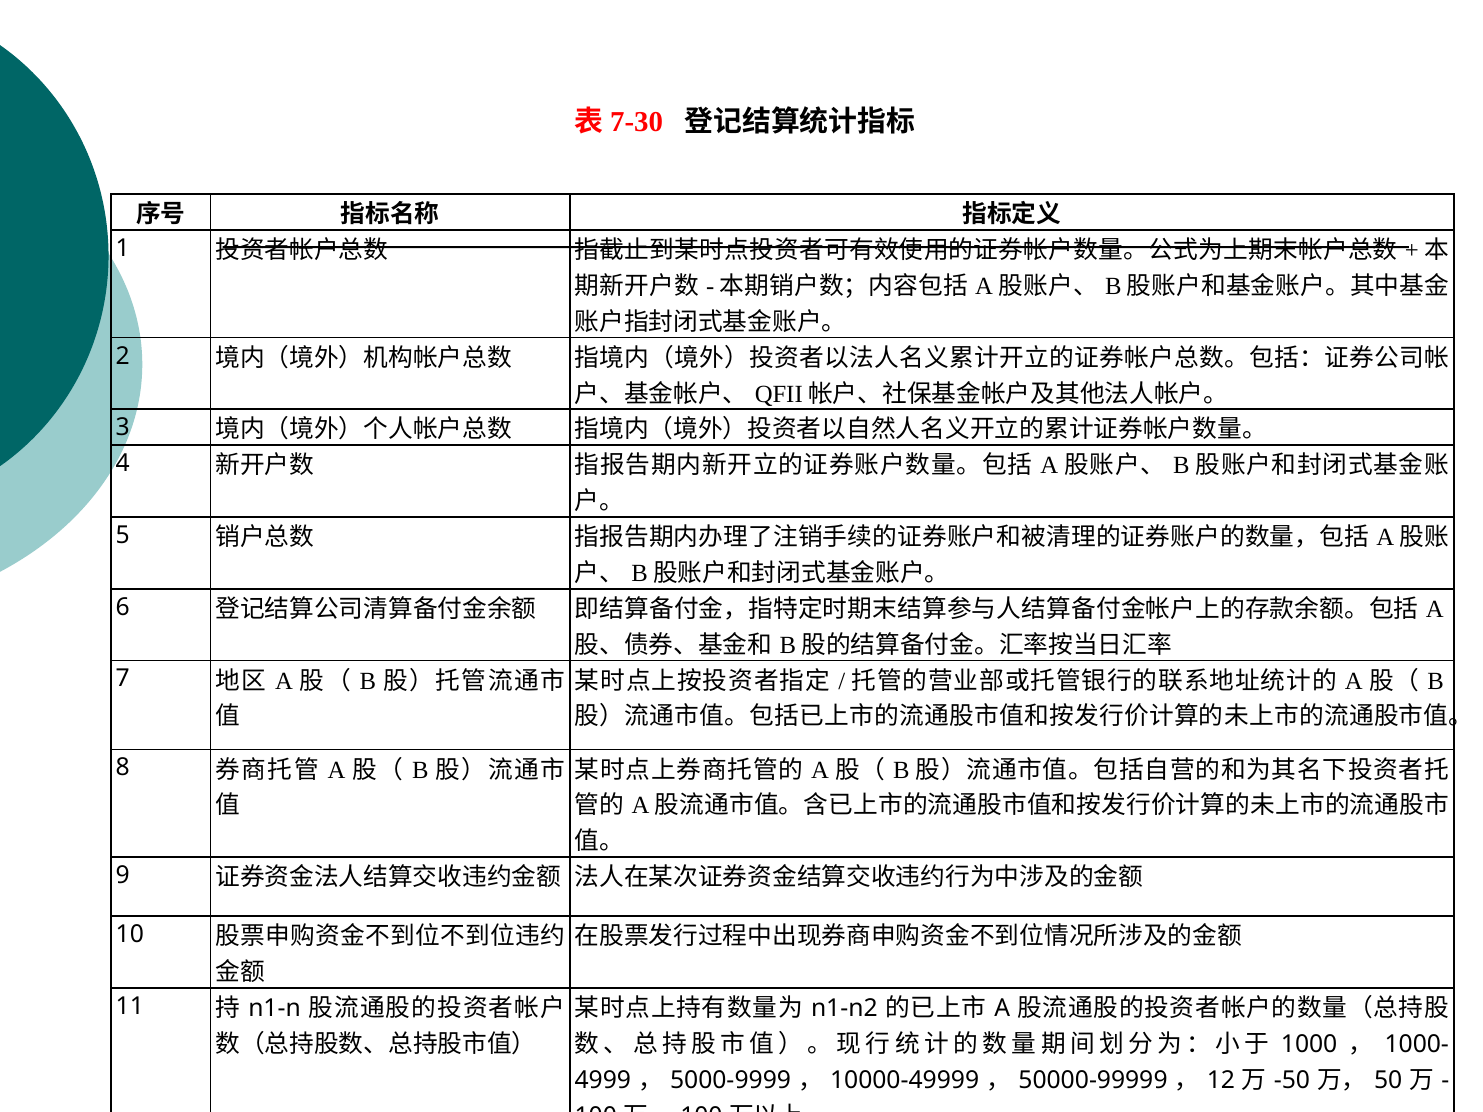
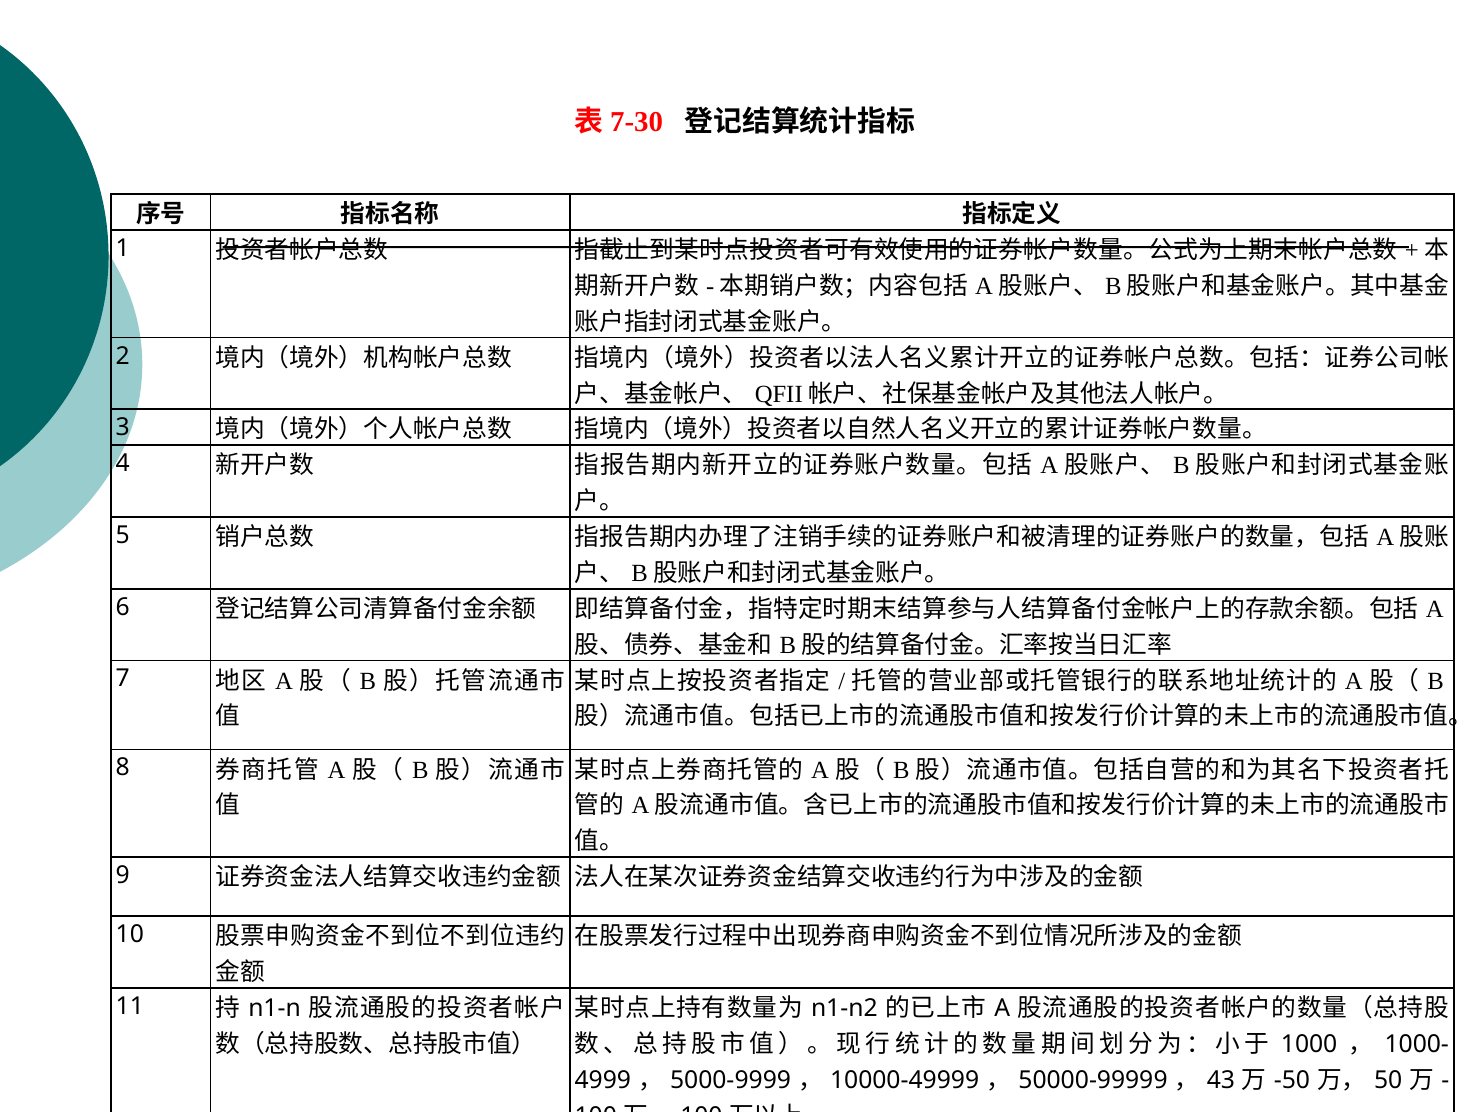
12: 12 -> 43 (1221, 1080)
